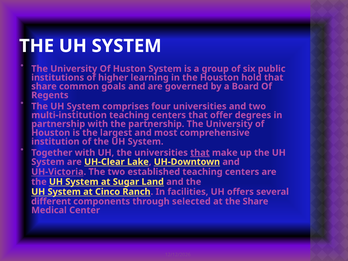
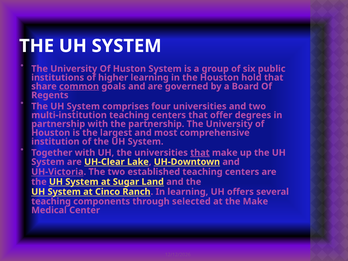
common underline: none -> present (79, 86)
In facilities: facilities -> learning (188, 192)
different: different -> teaching (51, 201)
the Share: Share -> Make (255, 201)
